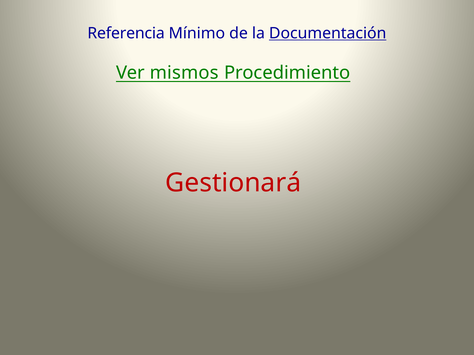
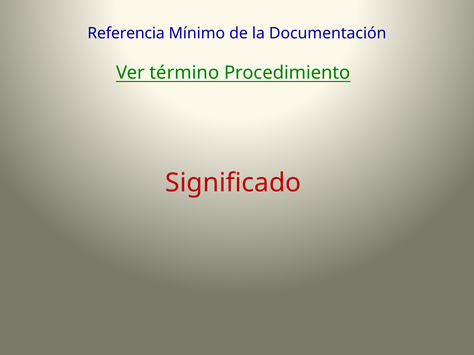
Documentación underline: present -> none (328, 33)
mismos: mismos -> término (184, 73)
Gestionará: Gestionará -> Significado (233, 183)
